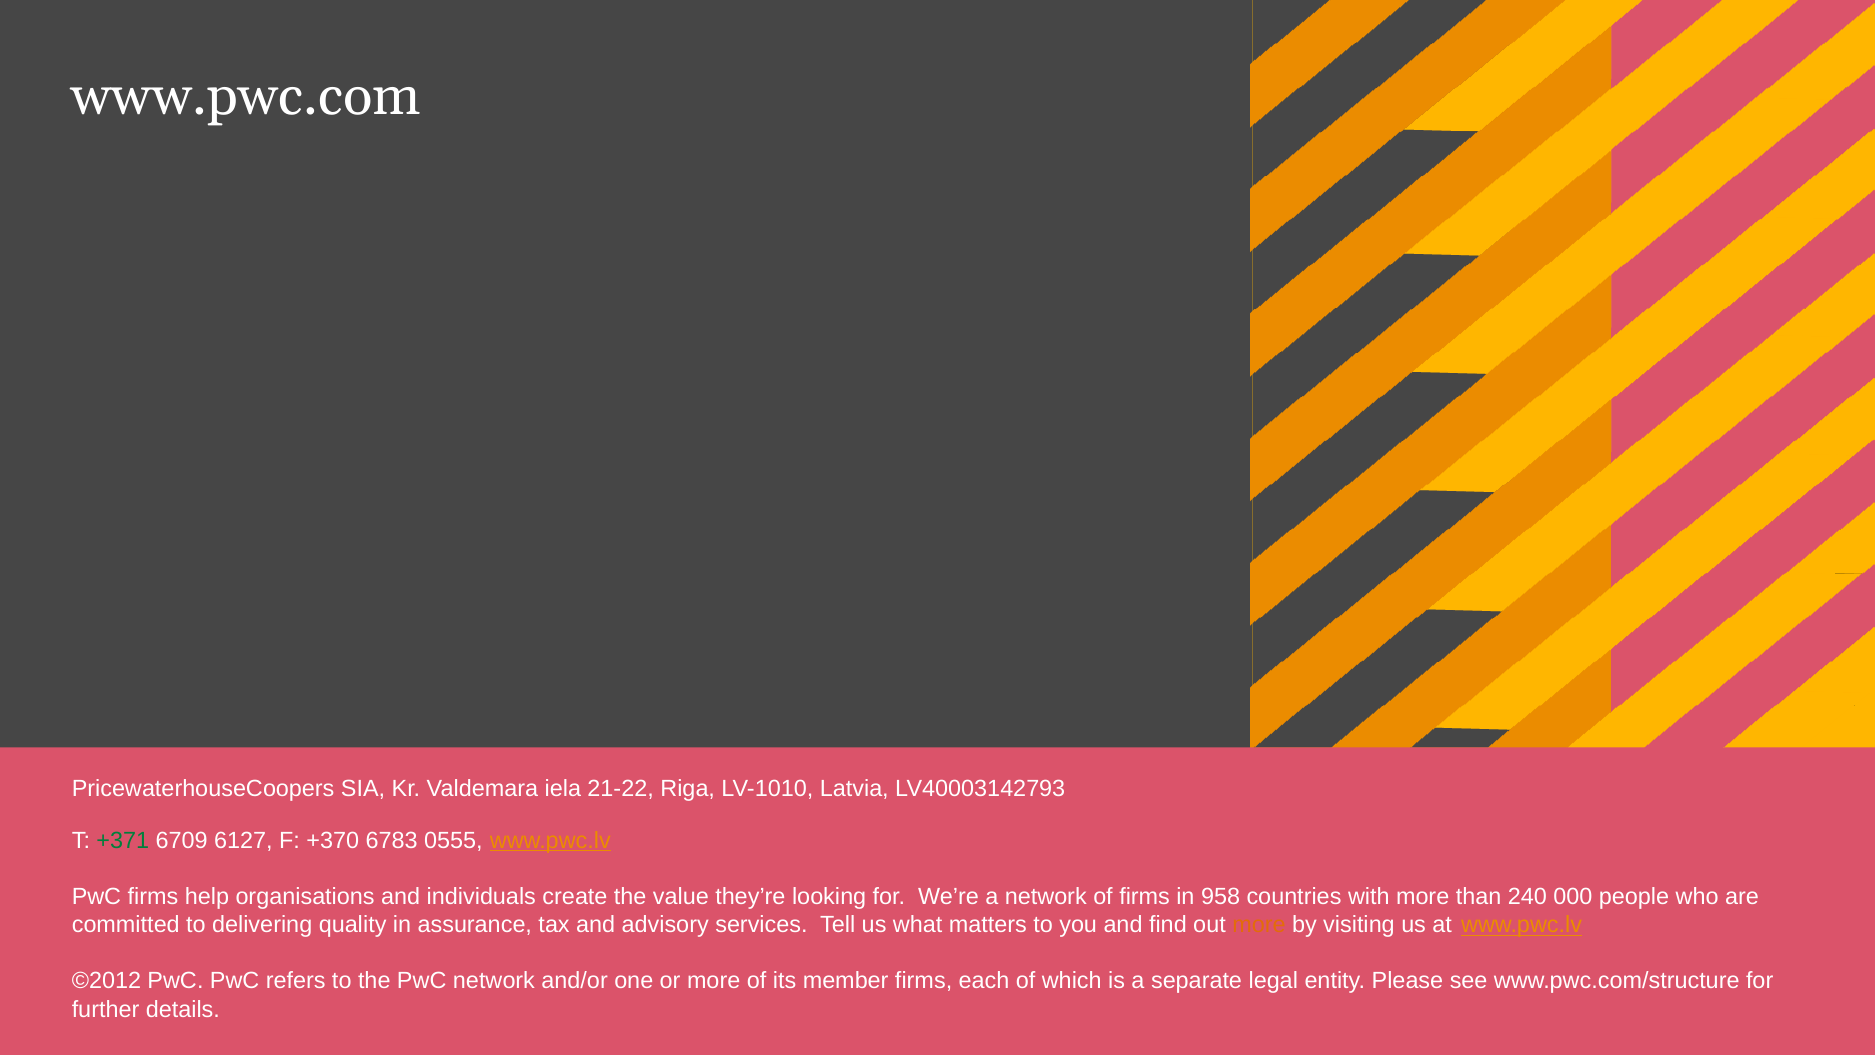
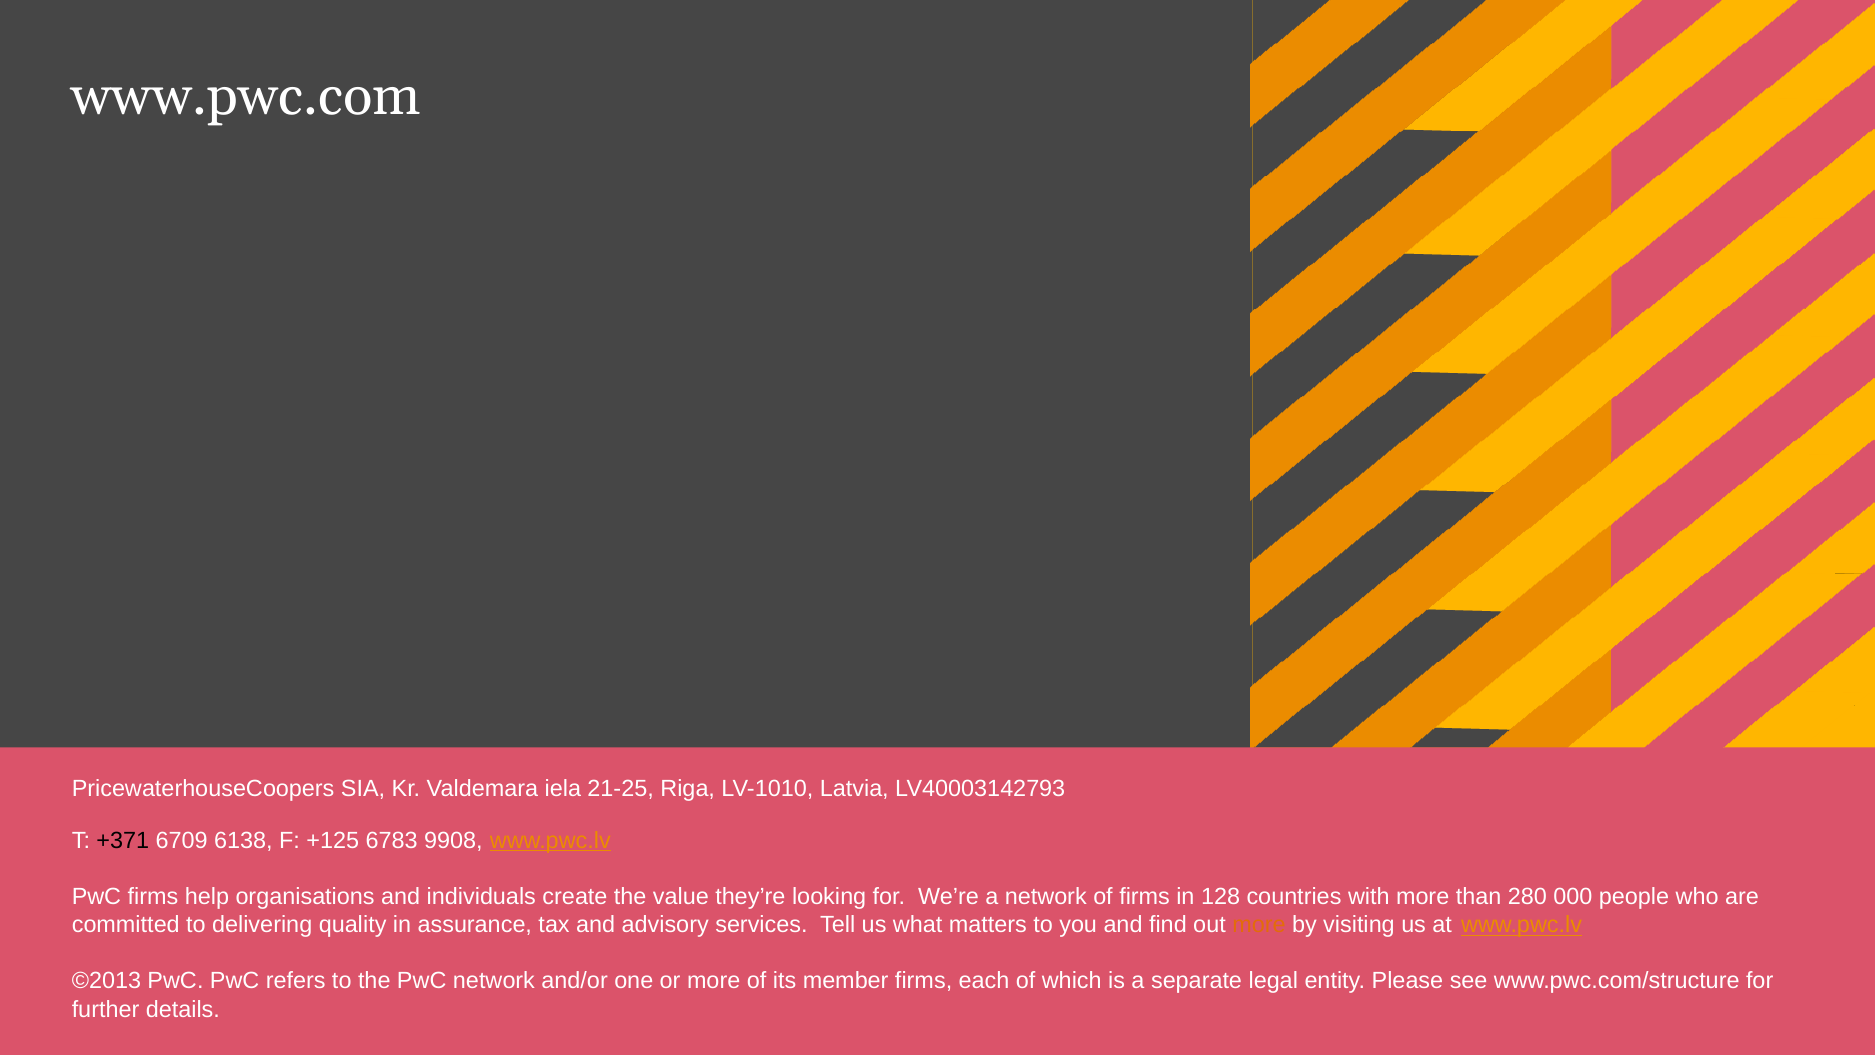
21-22: 21-22 -> 21-25 (621, 789)
+371 colour: green -> black (123, 840)
6127: 6127 -> 6138 (243, 840)
+370: +370 -> +125 (333, 840)
0555: 0555 -> 9908 (453, 840)
958: 958 -> 128 (1221, 897)
240: 240 -> 280 (1527, 897)
©2012: ©2012 -> ©2013 (106, 981)
